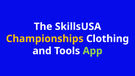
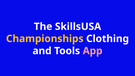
App colour: light green -> pink (93, 51)
